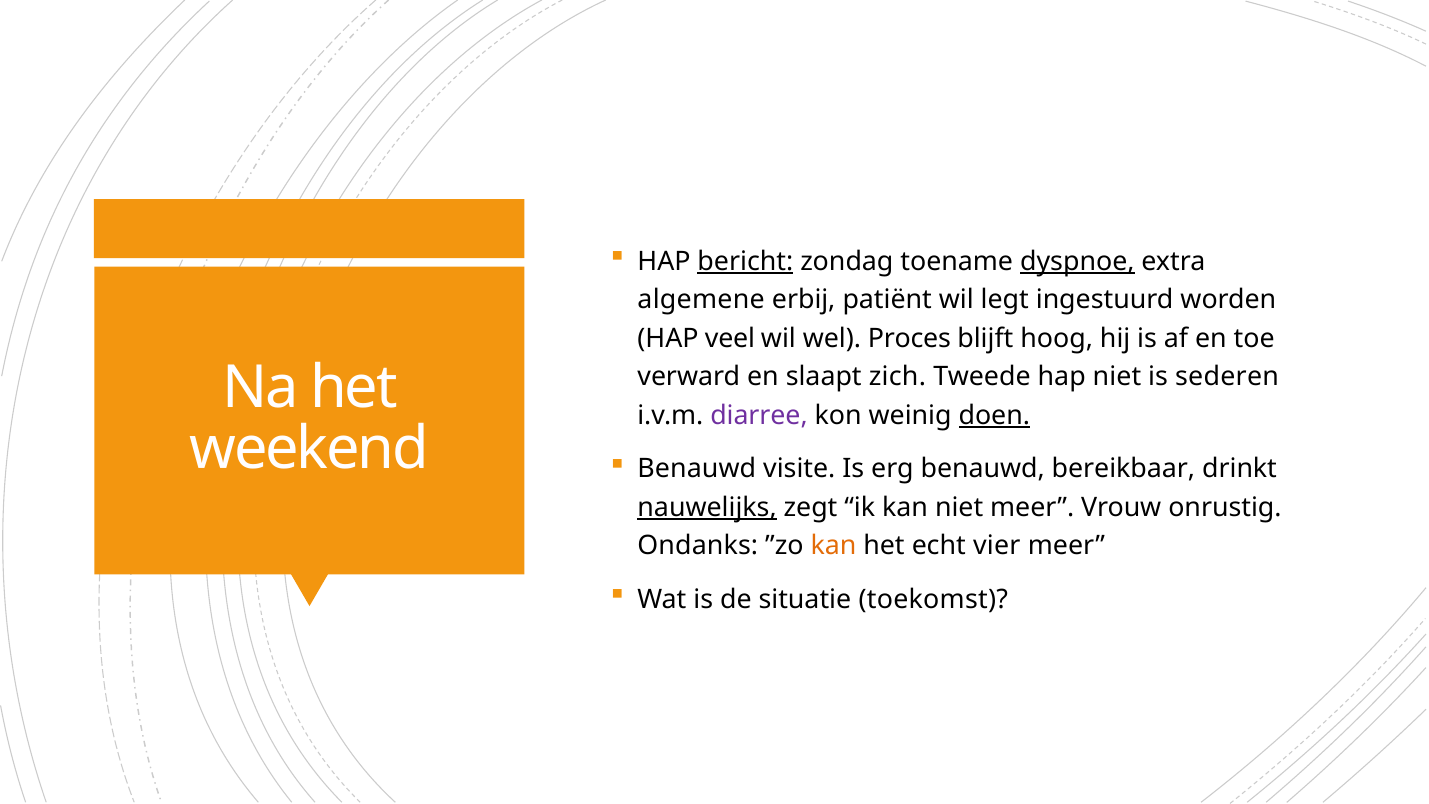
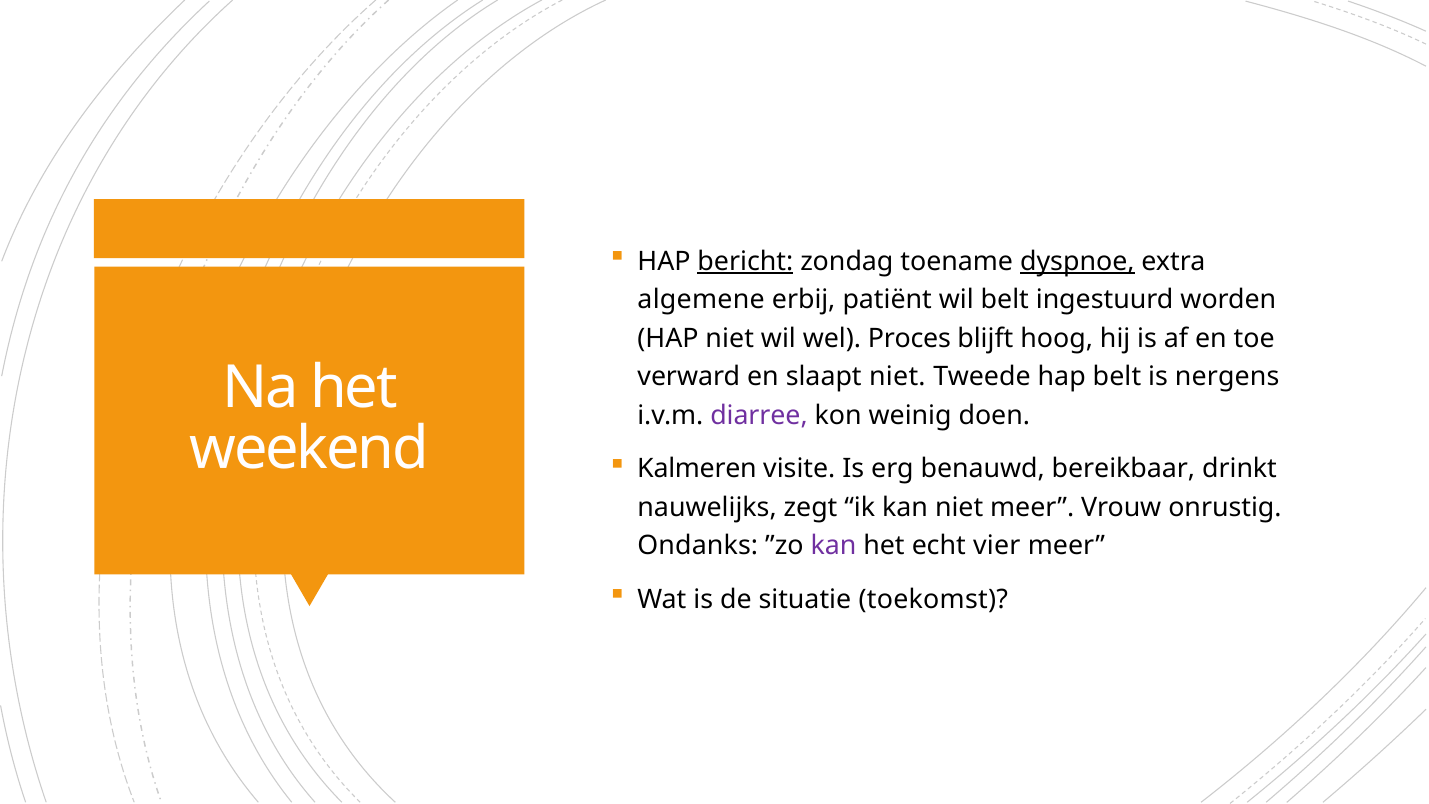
wil legt: legt -> belt (1005, 300)
HAP veel: veel -> niet (730, 338)
slaapt zich: zich -> niet (897, 377)
hap niet: niet -> belt (1117, 377)
sederen: sederen -> nergens (1227, 377)
doen underline: present -> none (994, 415)
Benauwd: Benauwd -> Kalmeren (697, 469)
nauwelijks underline: present -> none (707, 507)
kan colour: orange -> purple (833, 546)
